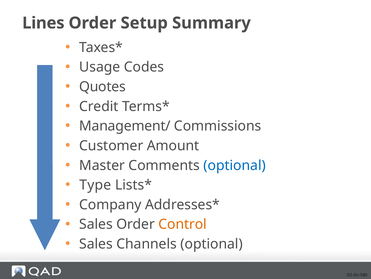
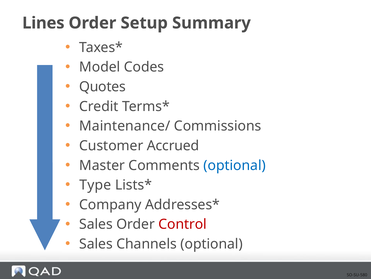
Usage: Usage -> Model (100, 67)
Management/: Management/ -> Maintenance/ (125, 126)
Amount: Amount -> Accrued (173, 145)
Control colour: orange -> red (183, 224)
